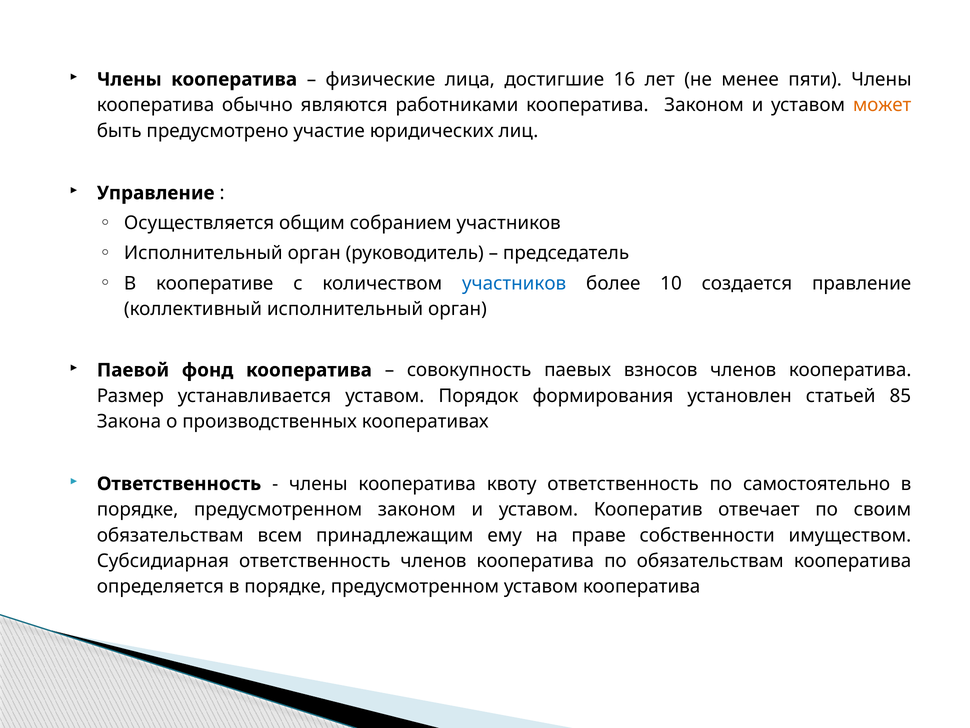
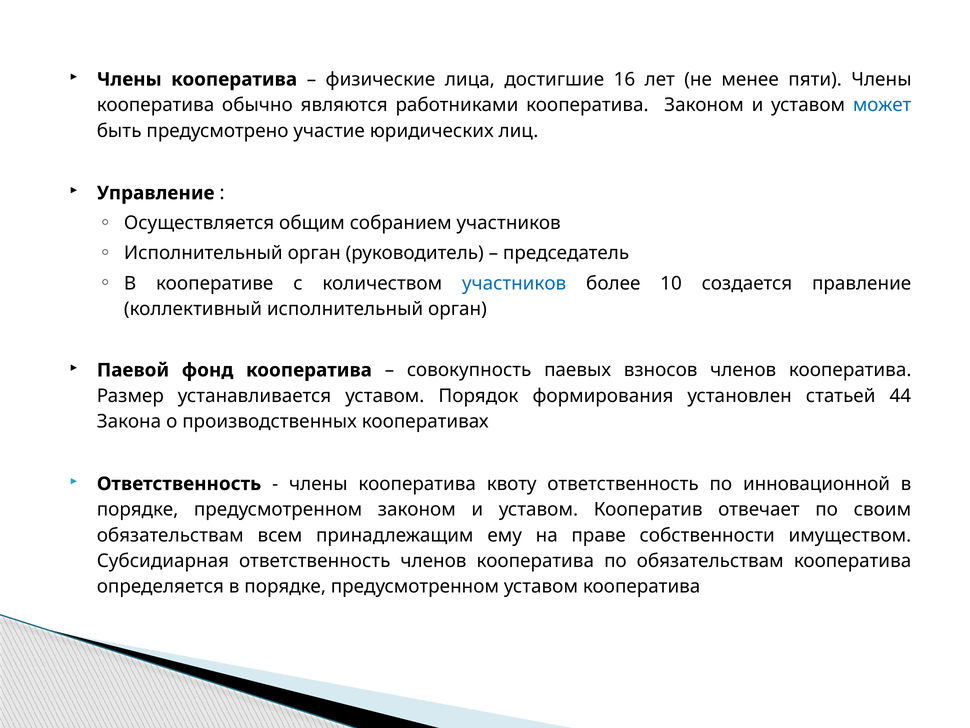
может colour: orange -> blue (882, 105)
85: 85 -> 44 (900, 396)
самостоятельно: самостоятельно -> инновационной (817, 484)
